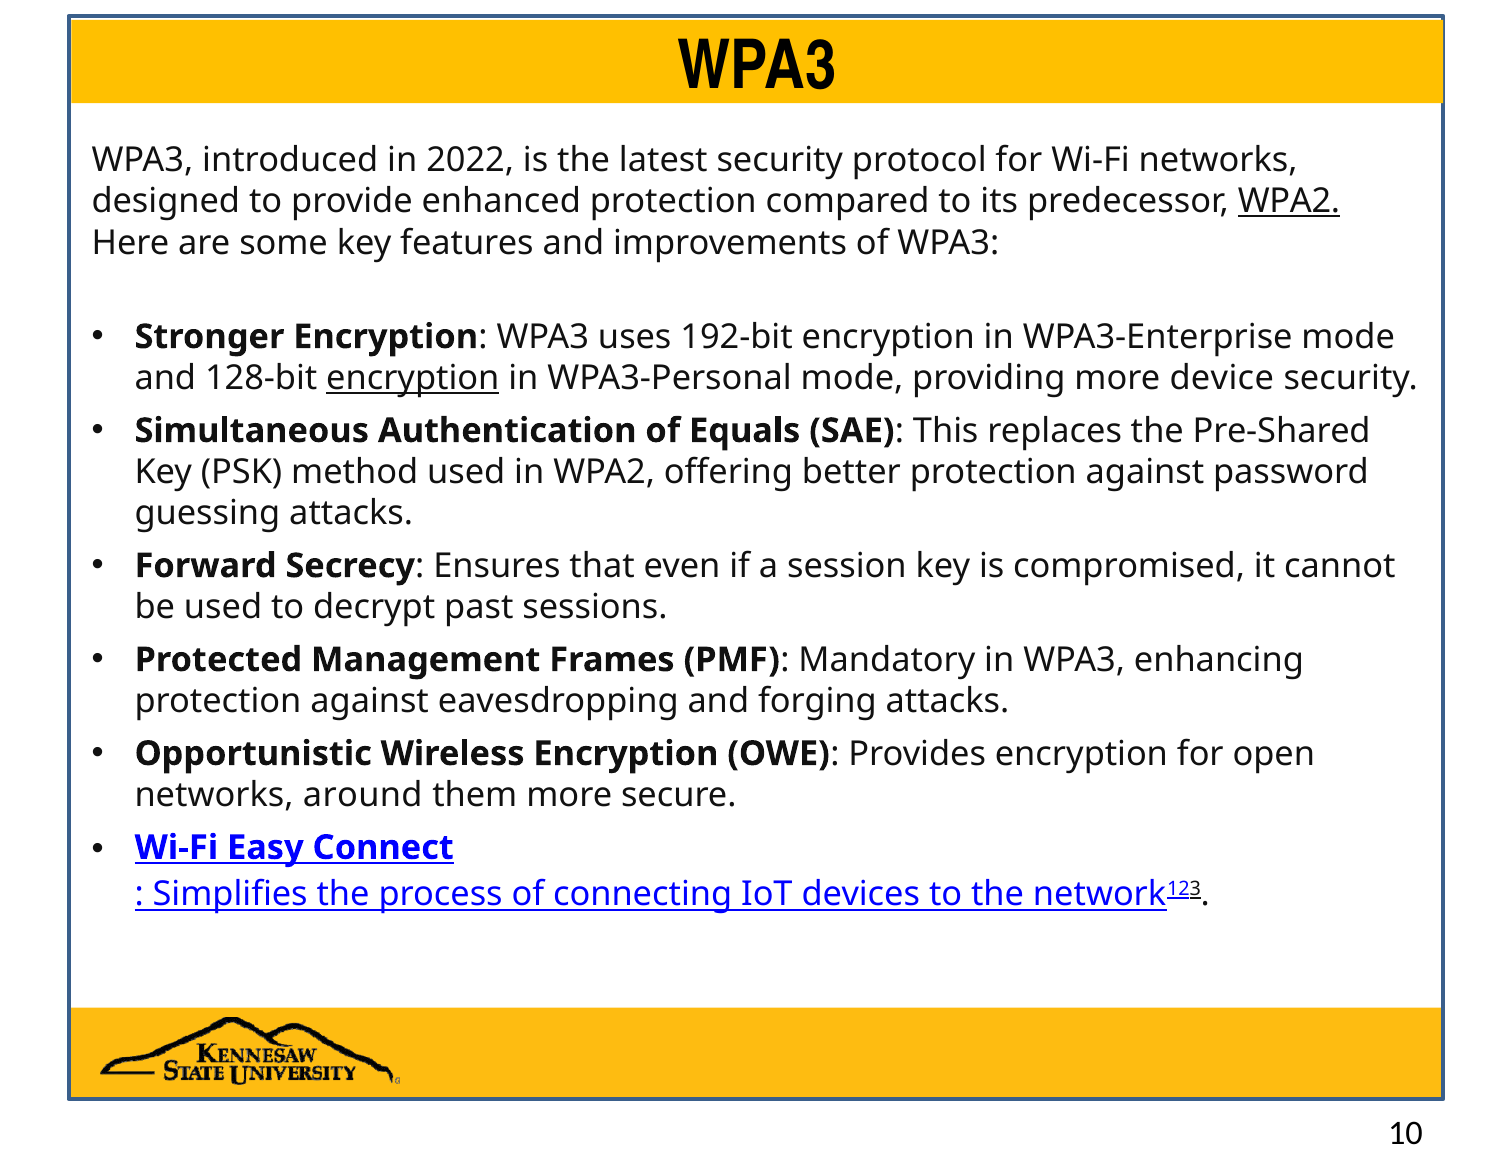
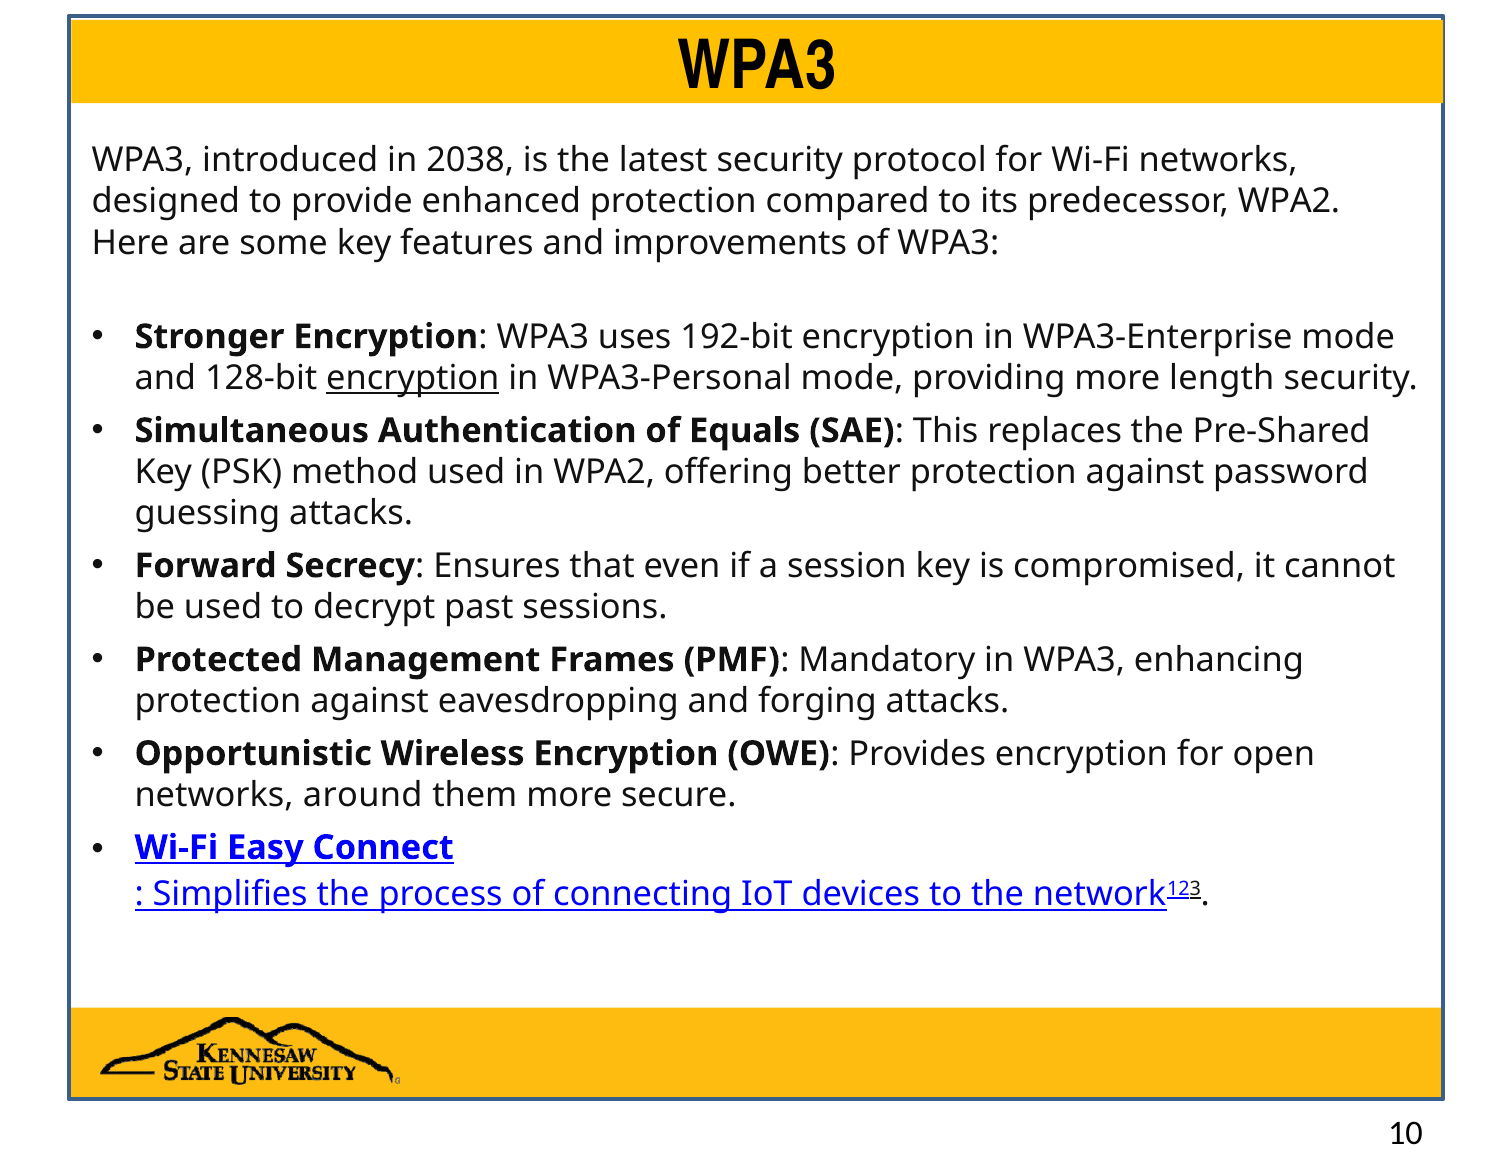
2022: 2022 -> 2038 (470, 160)
WPA2 underline: present -> none (1289, 202)
device: device -> length (1222, 378)
